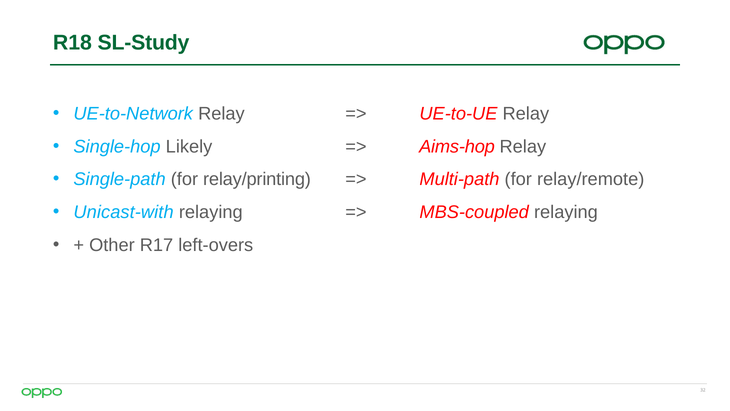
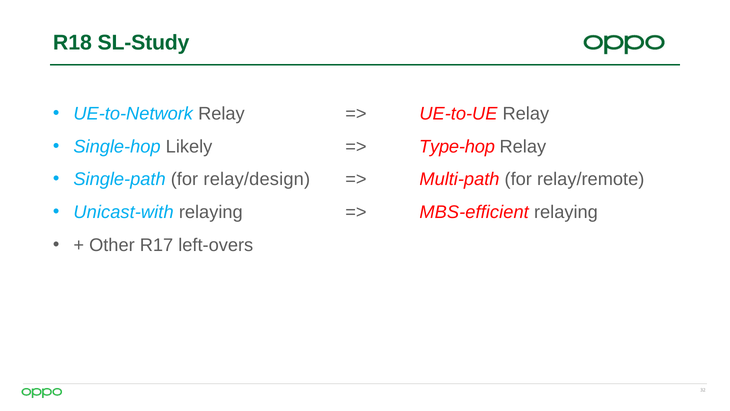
Aims-hop: Aims-hop -> Type-hop (457, 146)
relay/printing: relay/printing -> relay/design (257, 179)
MBS-coupled: MBS-coupled -> MBS-efficient (474, 212)
